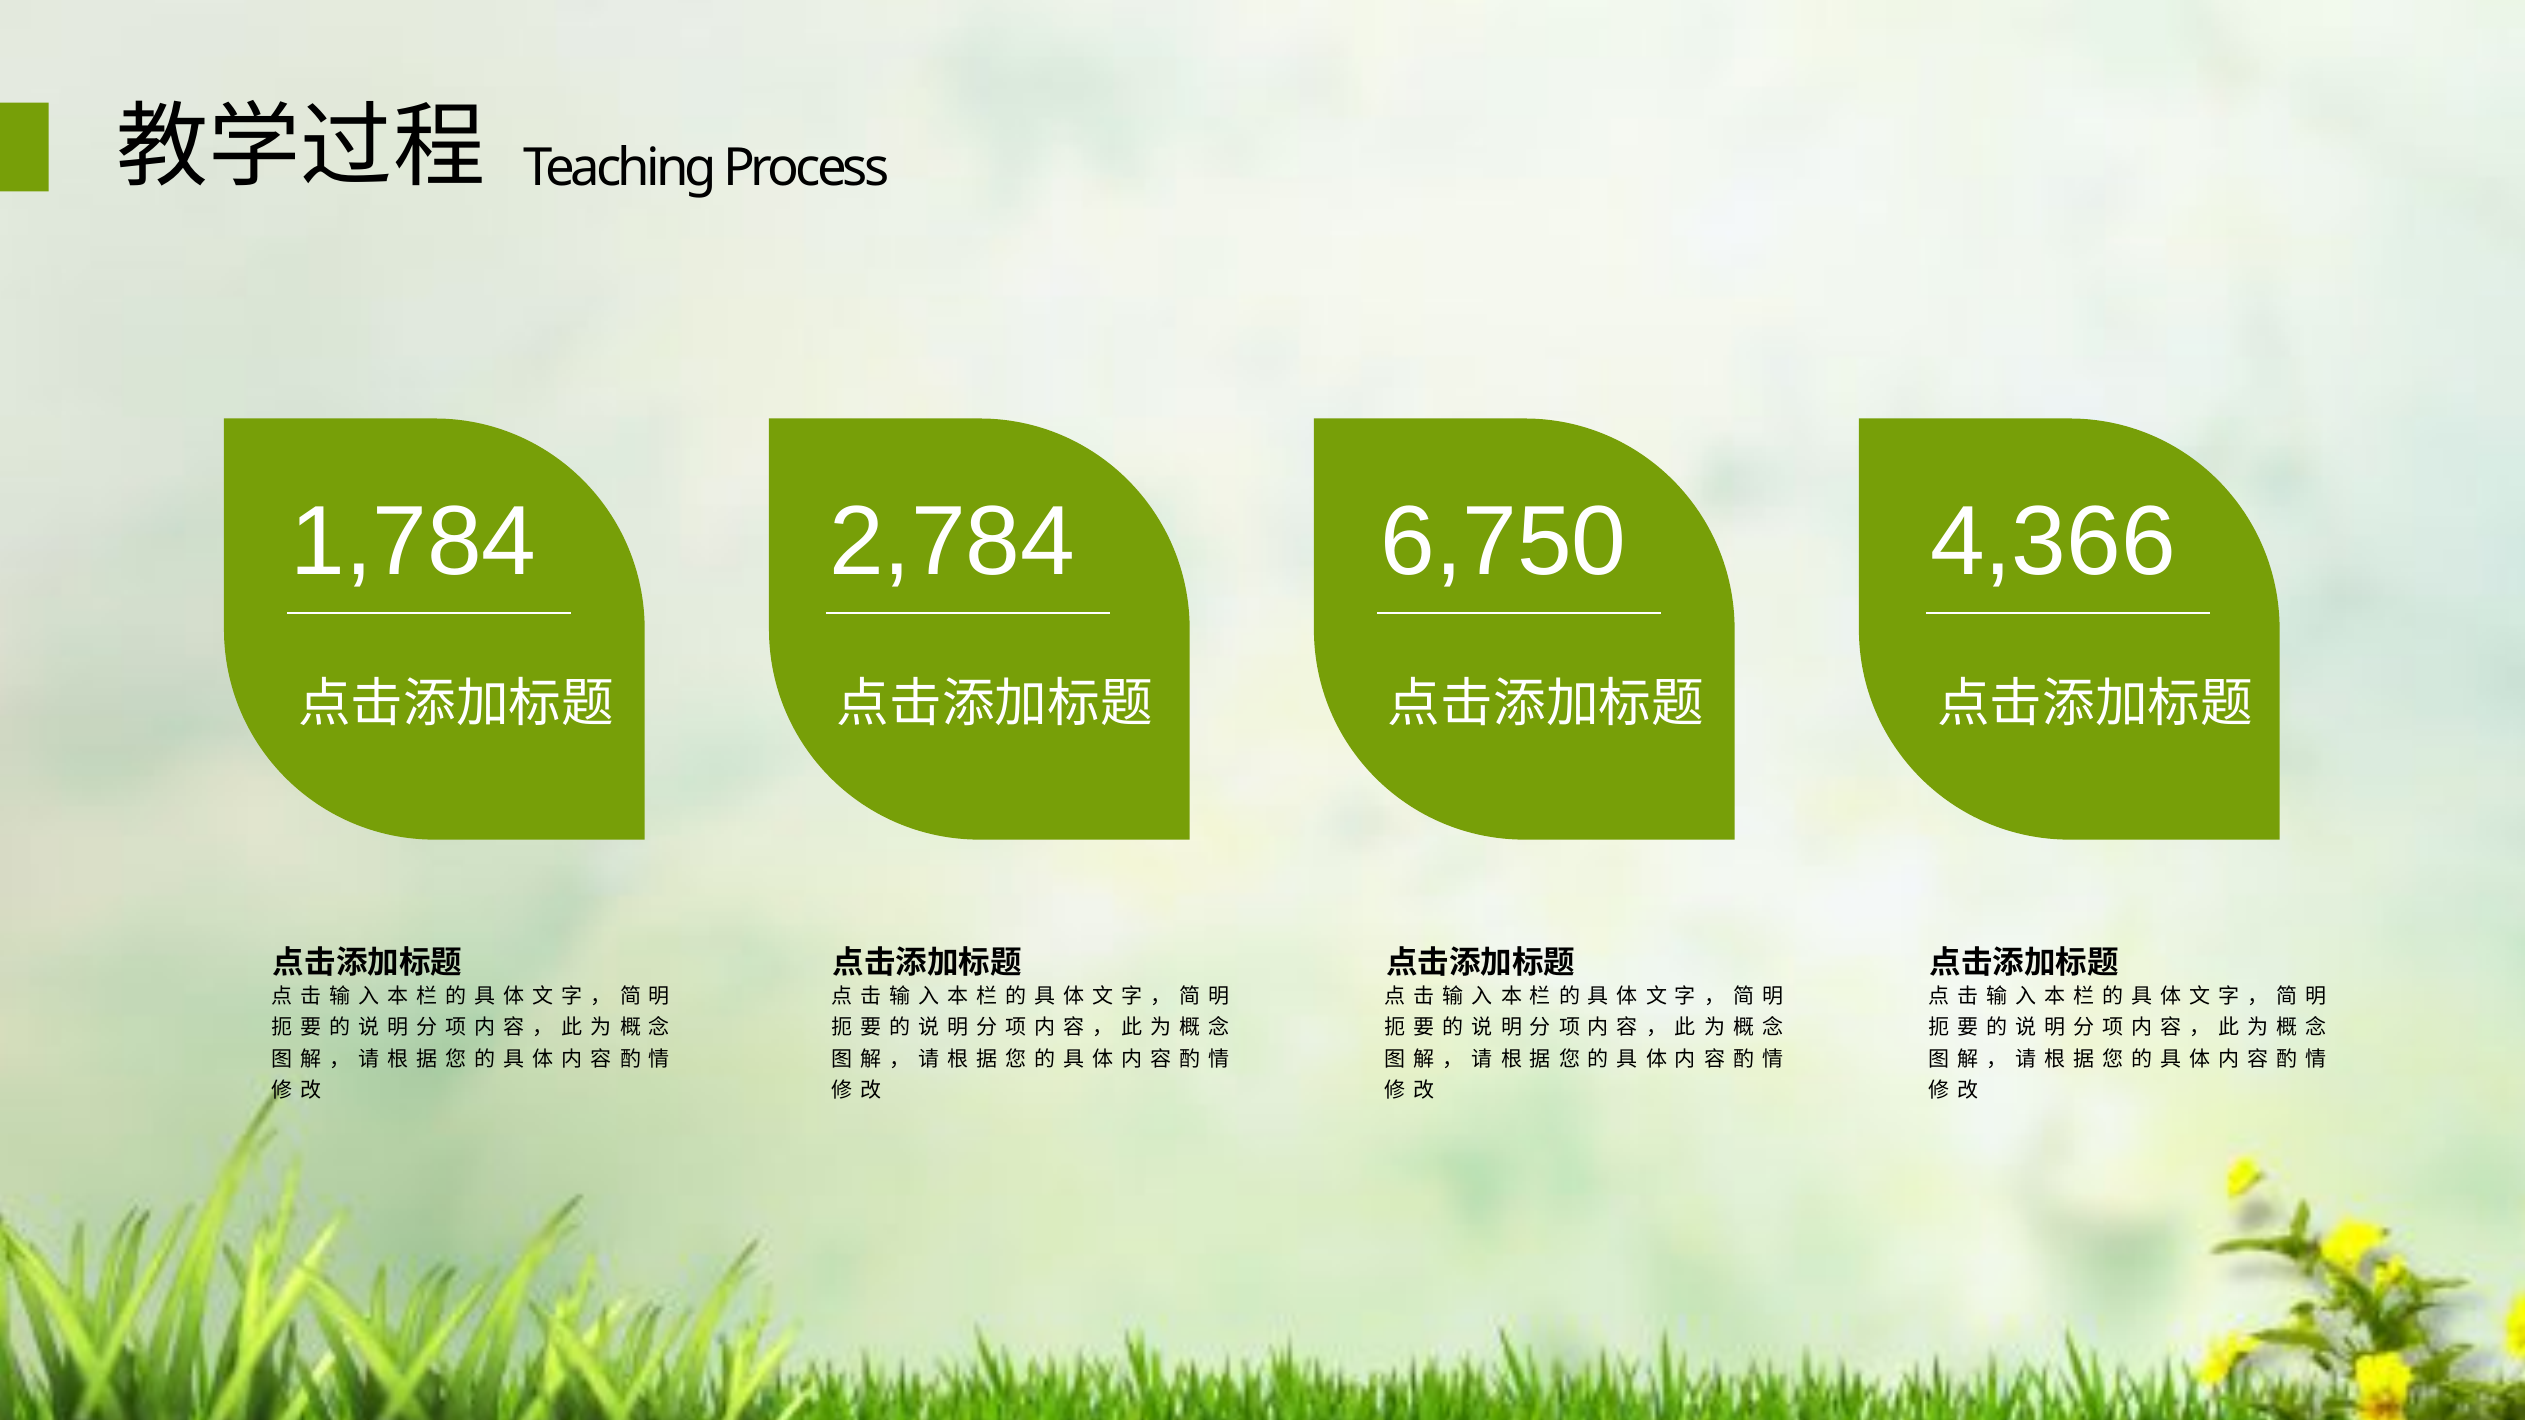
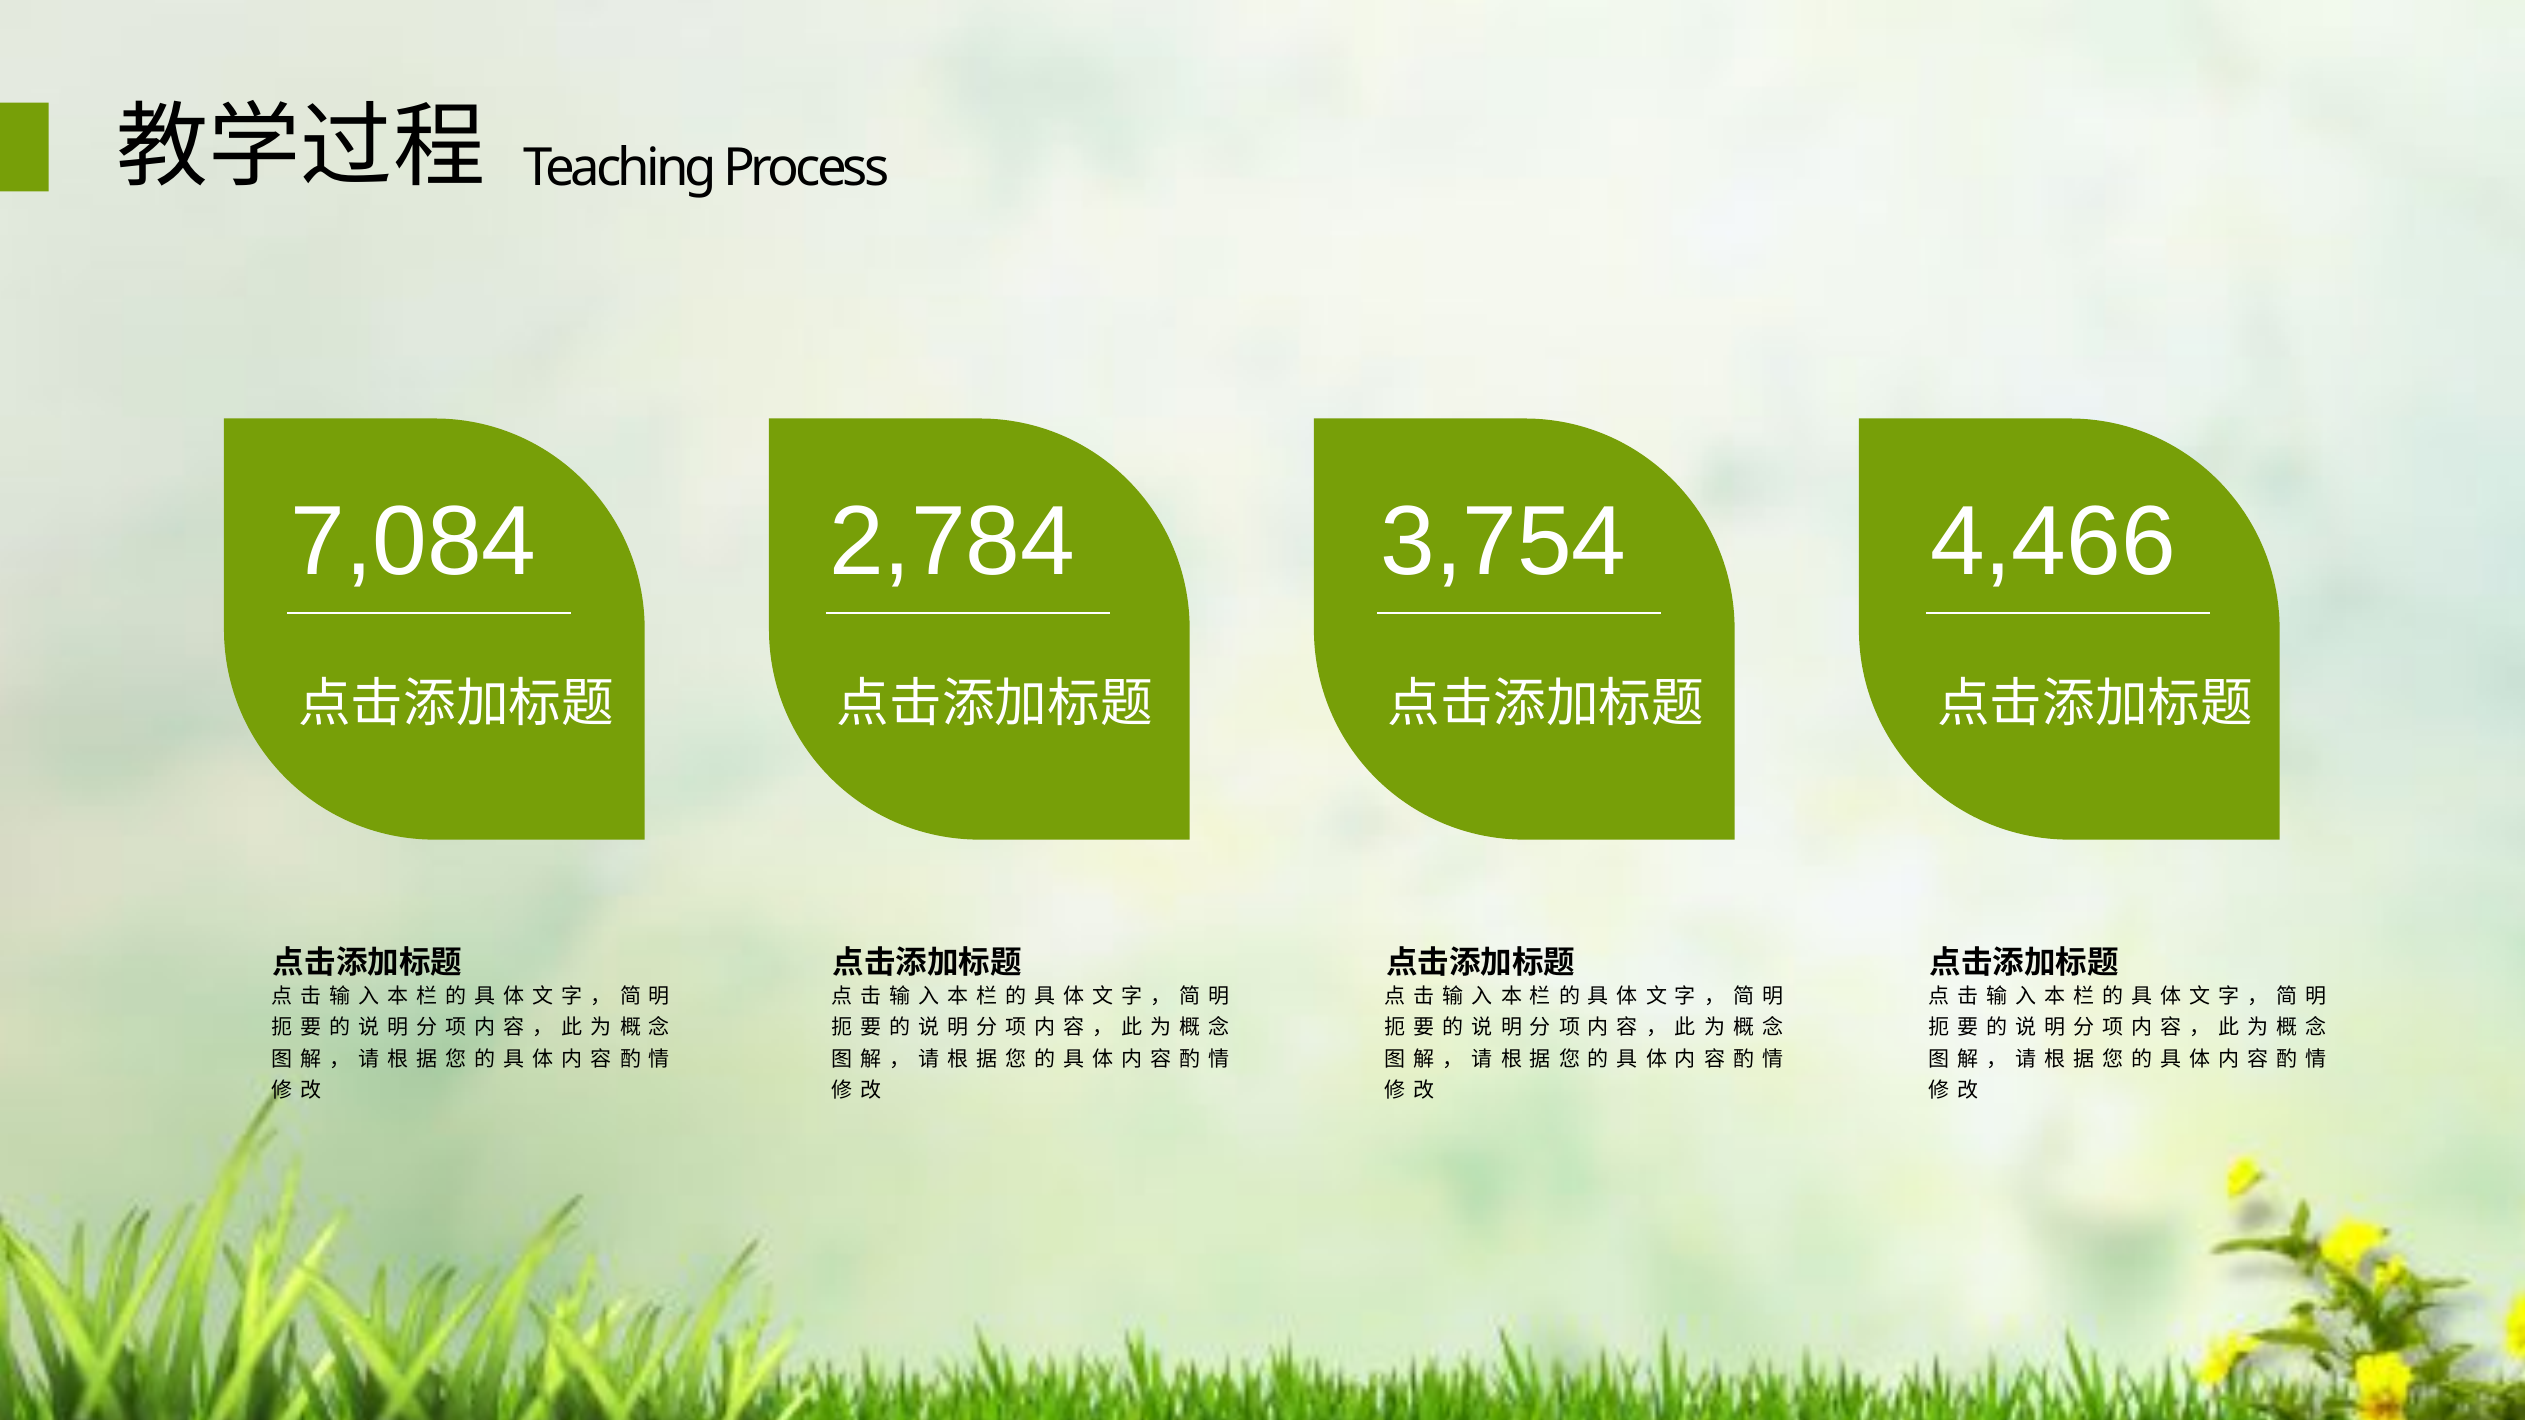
1,784: 1,784 -> 7,084 (414, 542)
6,750: 6,750 -> 3,754 (1504, 542)
4,366: 4,366 -> 4,466 (2053, 542)
